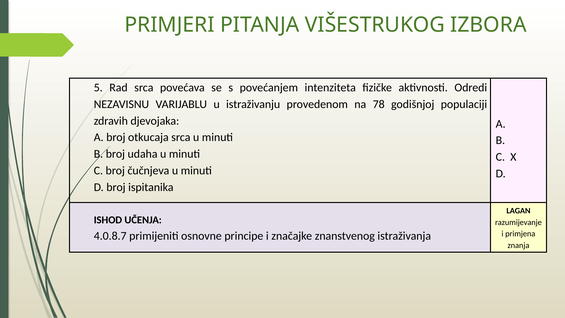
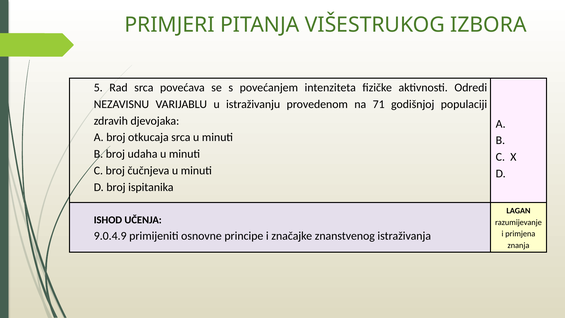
78: 78 -> 71 (379, 104)
4.0.8.7: 4.0.8.7 -> 9.0.4.9 (110, 236)
